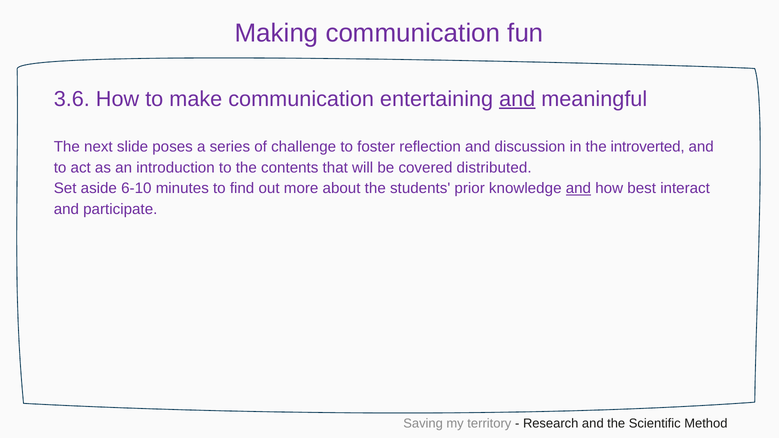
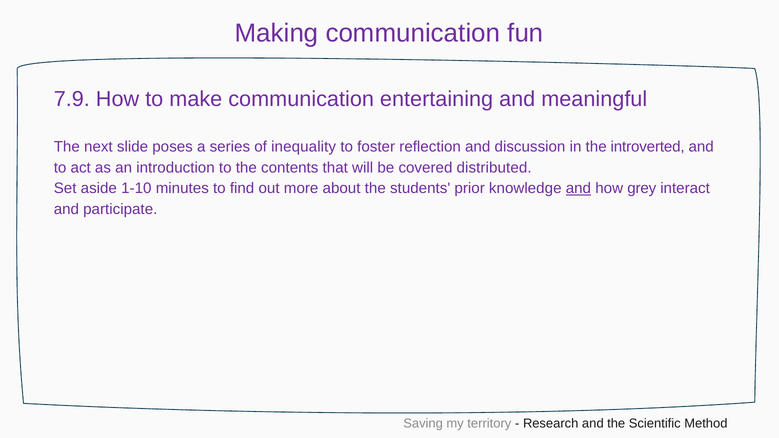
3.6: 3.6 -> 7.9 (72, 99)
and underline: present -> none (517, 99)
challenge: challenge -> inequality (304, 147)
6-10: 6-10 -> 1-10 (136, 189)
best: best -> grey (642, 189)
